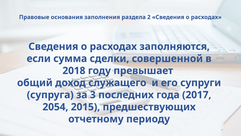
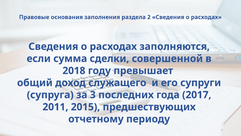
2054: 2054 -> 2011 (55, 107)
